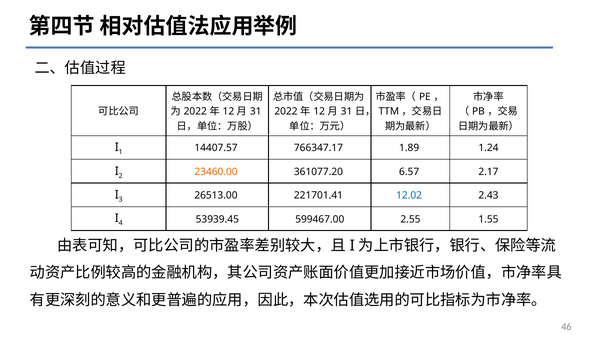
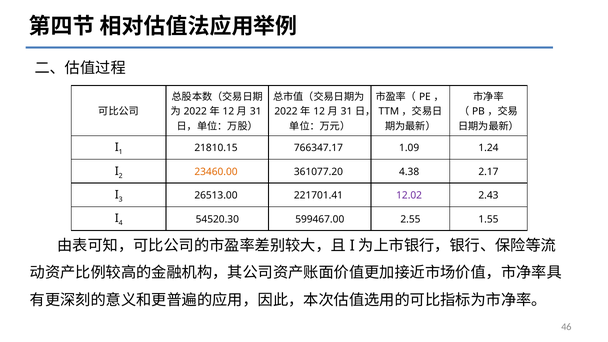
14407.57: 14407.57 -> 21810.15 (216, 148)
1.89: 1.89 -> 1.09 (409, 148)
6.57: 6.57 -> 4.38 (409, 172)
12.02 colour: blue -> purple (409, 196)
53939.45: 53939.45 -> 54520.30 (217, 219)
